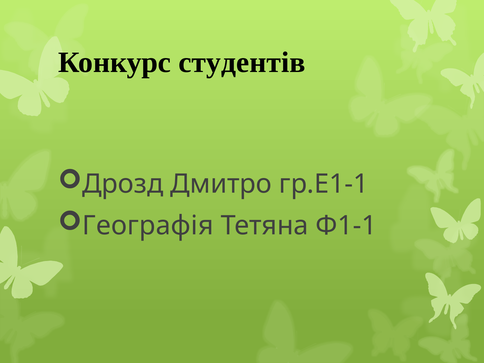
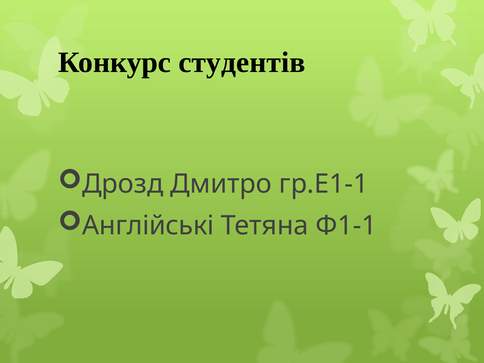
Географія: Географія -> Англійські (148, 226)
